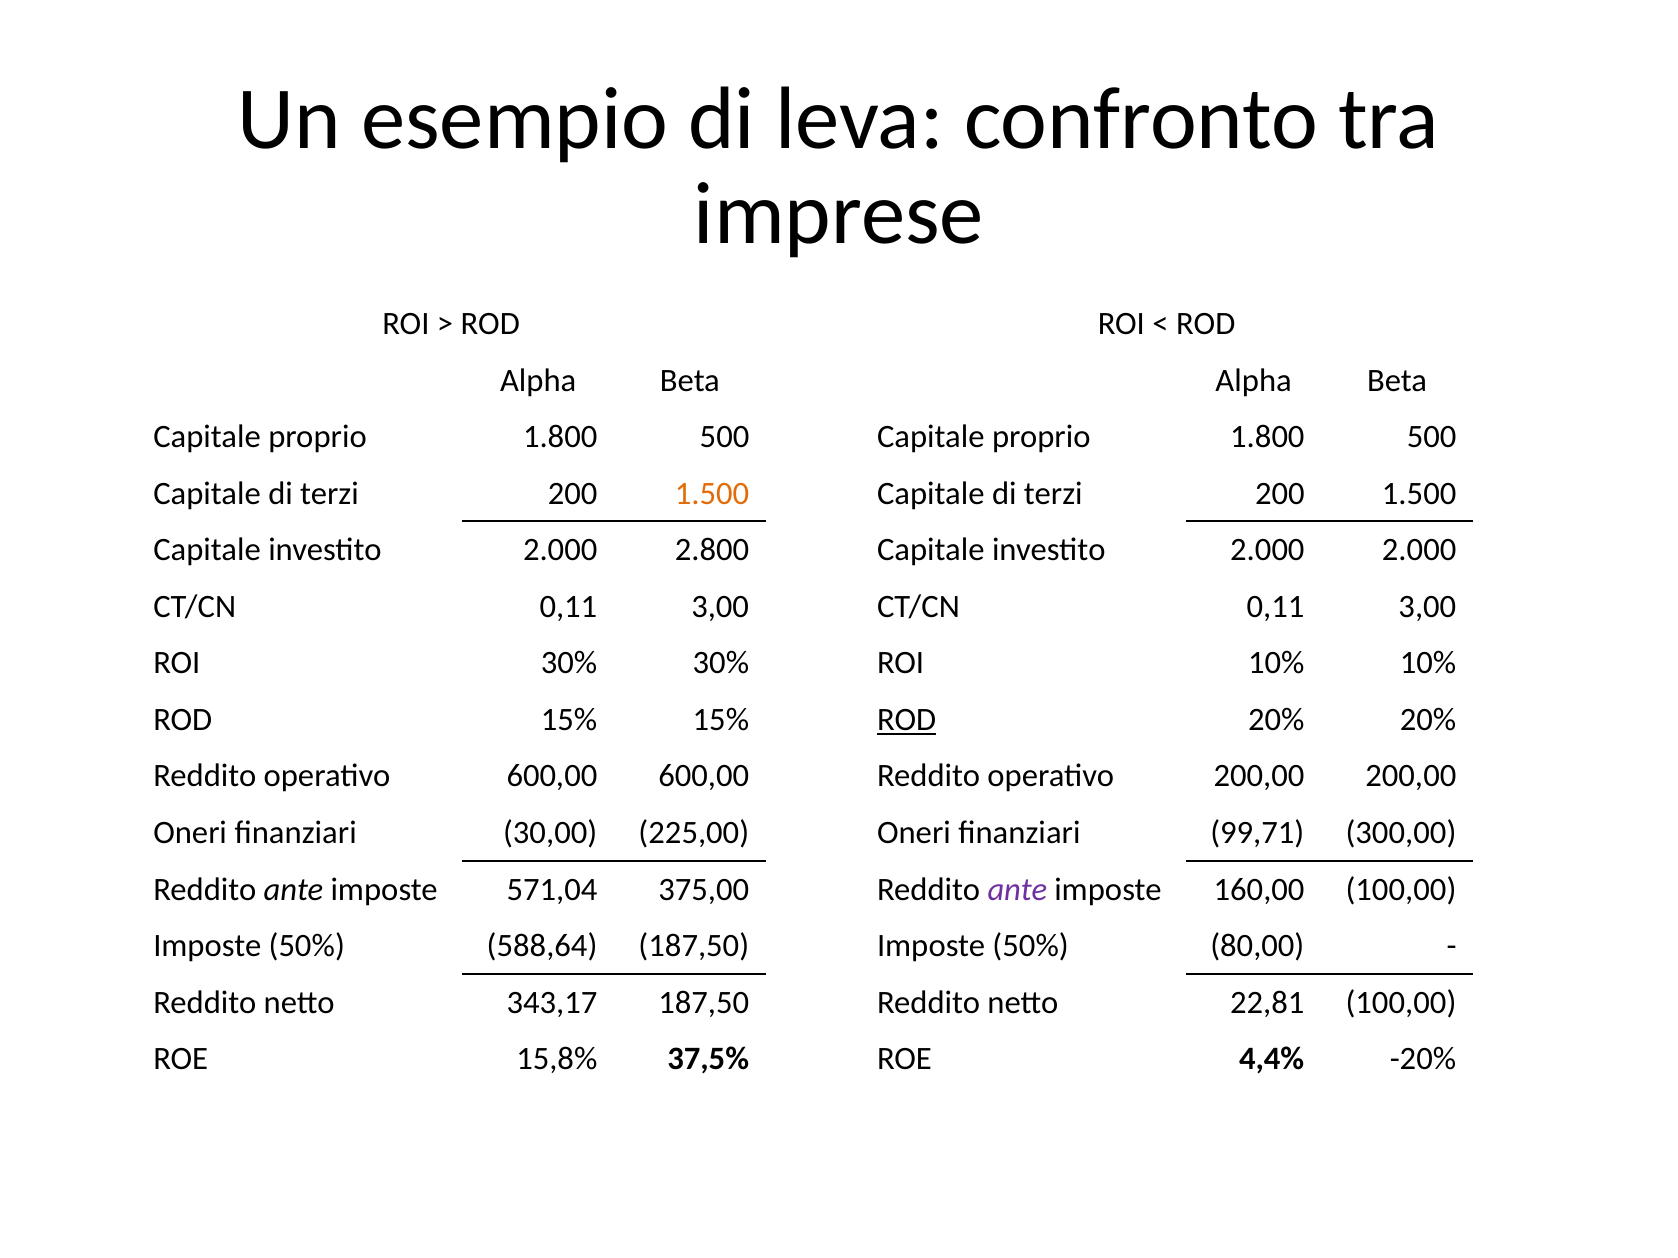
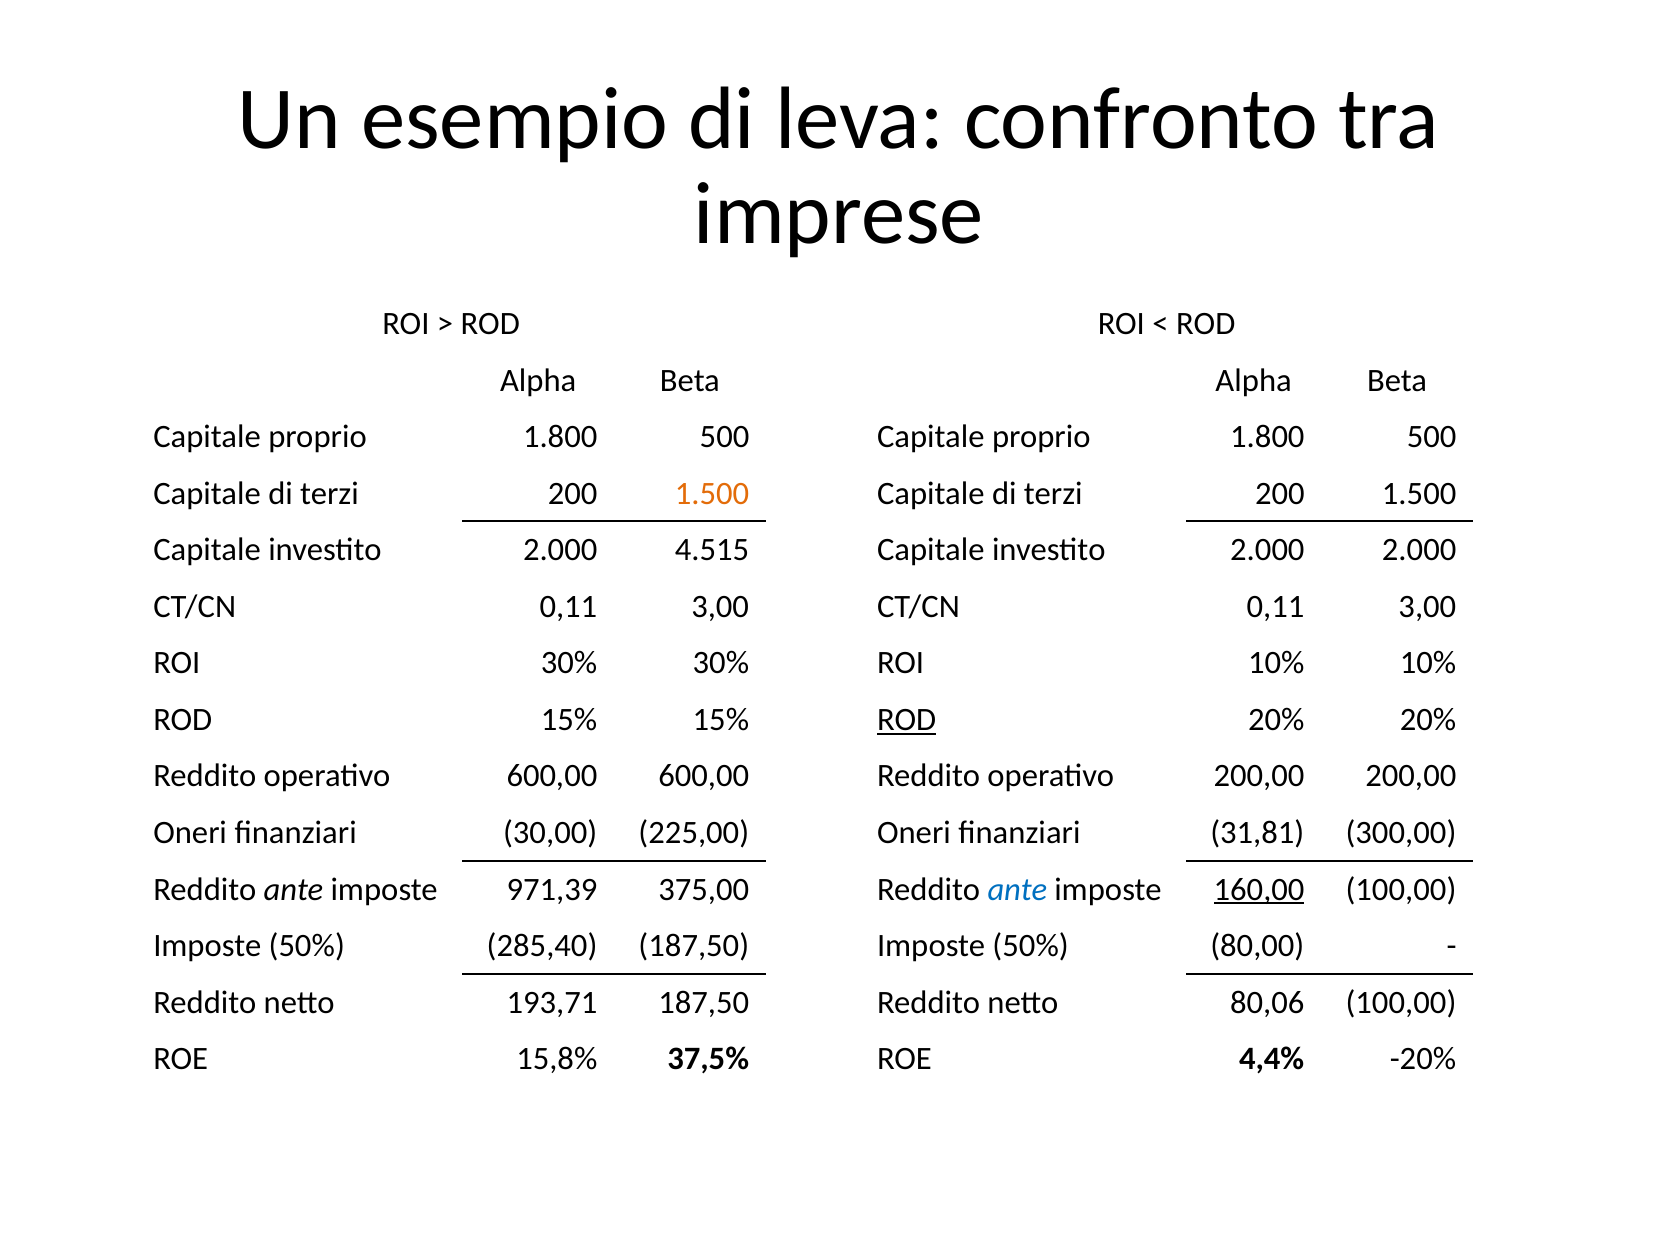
2.800: 2.800 -> 4.515 (712, 550)
99,71: 99,71 -> 31,81 (1257, 833)
571,04: 571,04 -> 971,39 (552, 890)
ante colour: purple -> blue (1017, 890)
160,00 underline: none -> present (1259, 890)
588,64: 588,64 -> 285,40 (542, 946)
343,17: 343,17 -> 193,71 (552, 1003)
22,81: 22,81 -> 80,06 (1267, 1003)
